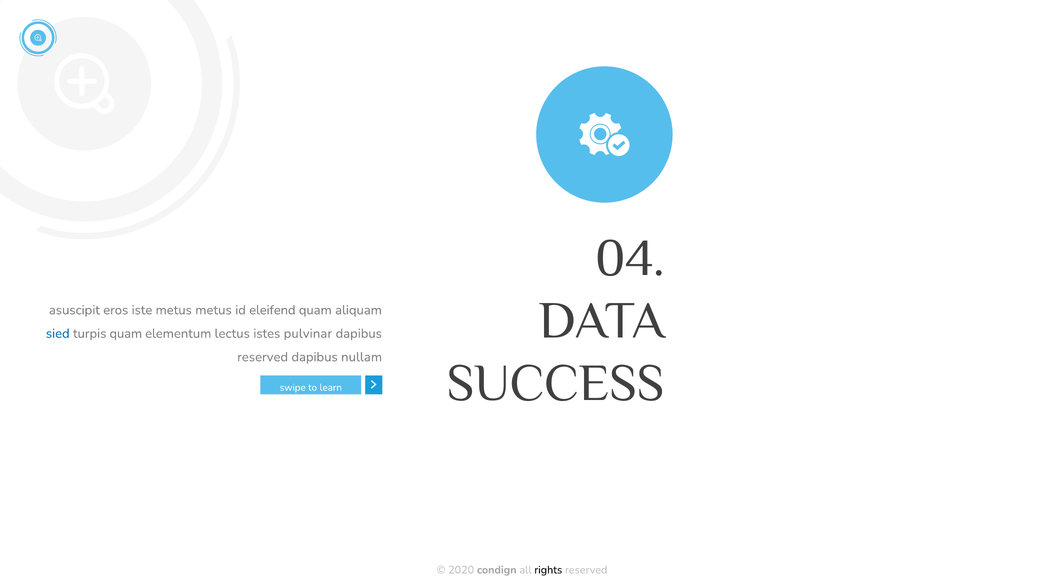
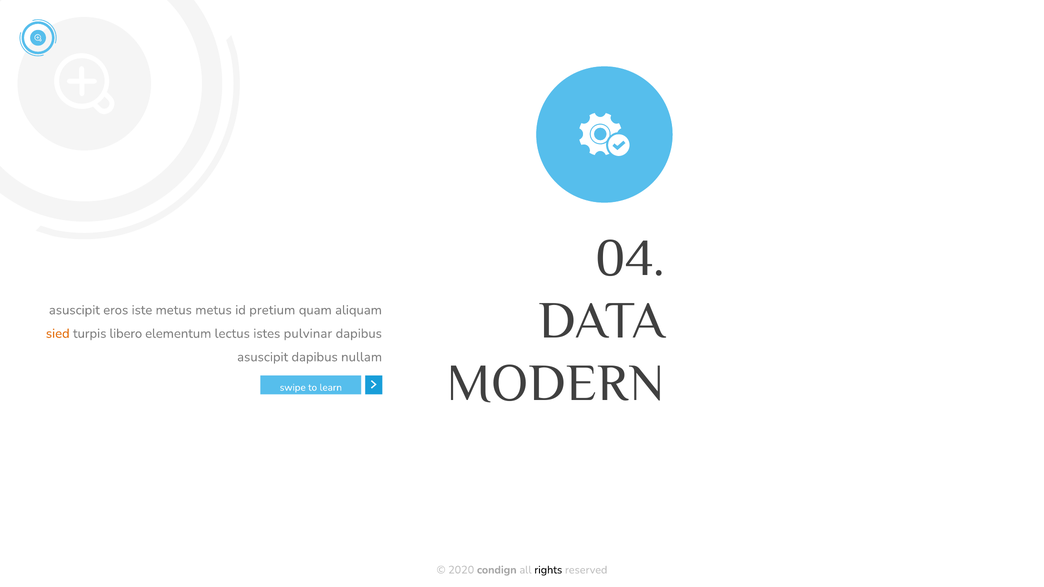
eleifend: eleifend -> pretium (272, 310)
sied colour: blue -> orange (58, 334)
turpis quam: quam -> libero (126, 334)
reserved: reserved -> asuscipit (263, 357)
SUCCESS: SUCCESS -> MODERN (555, 383)
